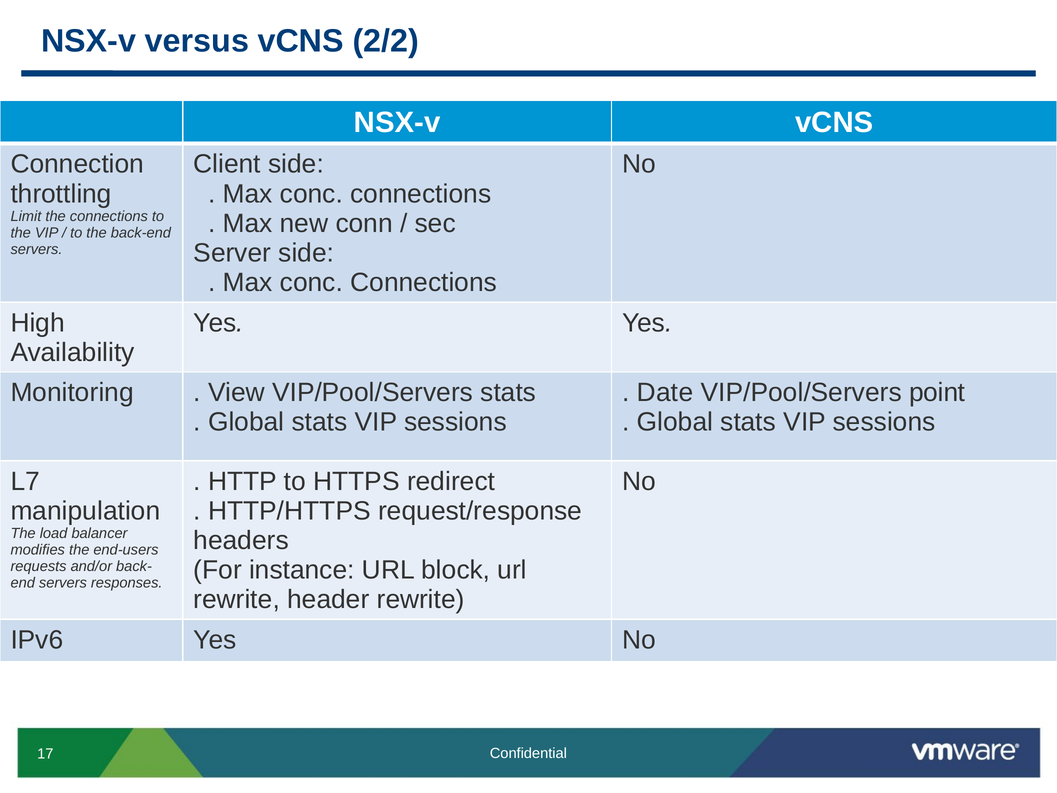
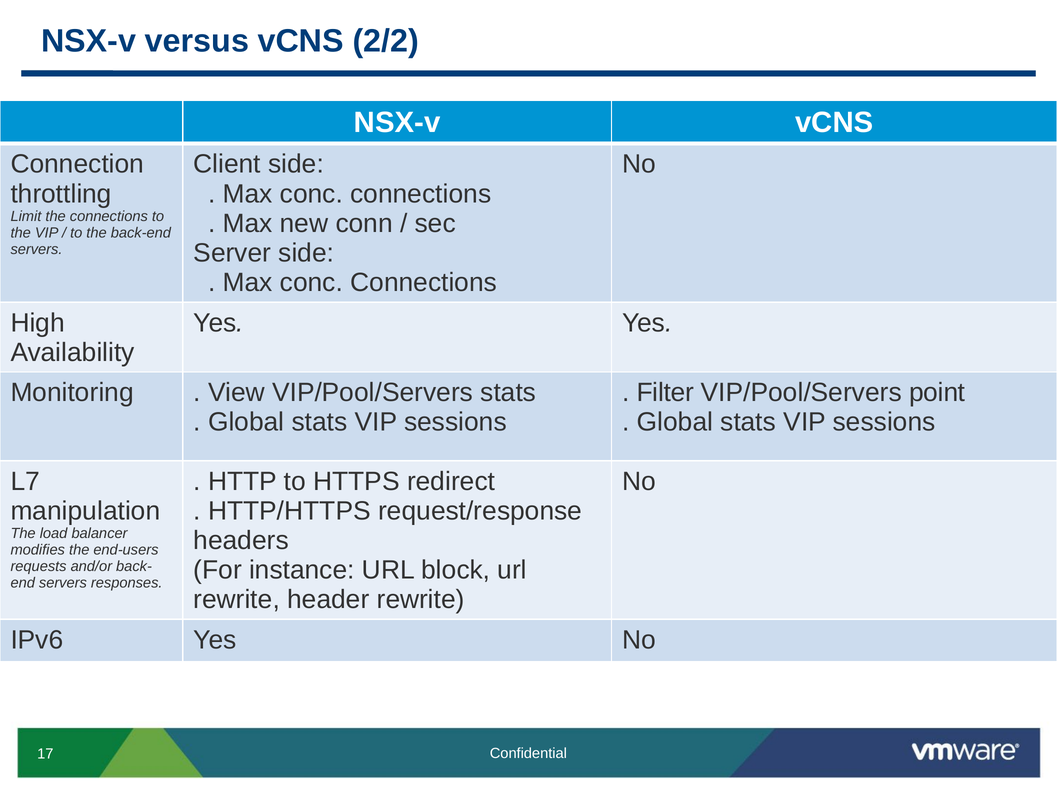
Date: Date -> Filter (665, 392)
